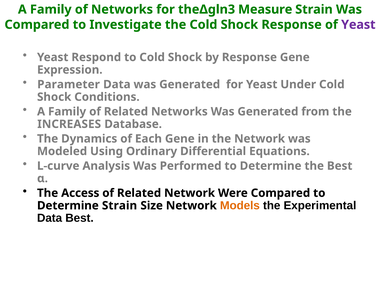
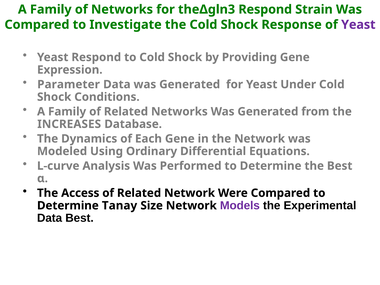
theΔgln3 Measure: Measure -> Respond (265, 9)
by Response: Response -> Providing (249, 57)
Determine Strain: Strain -> Tanay (120, 206)
Models colour: orange -> purple (240, 206)
